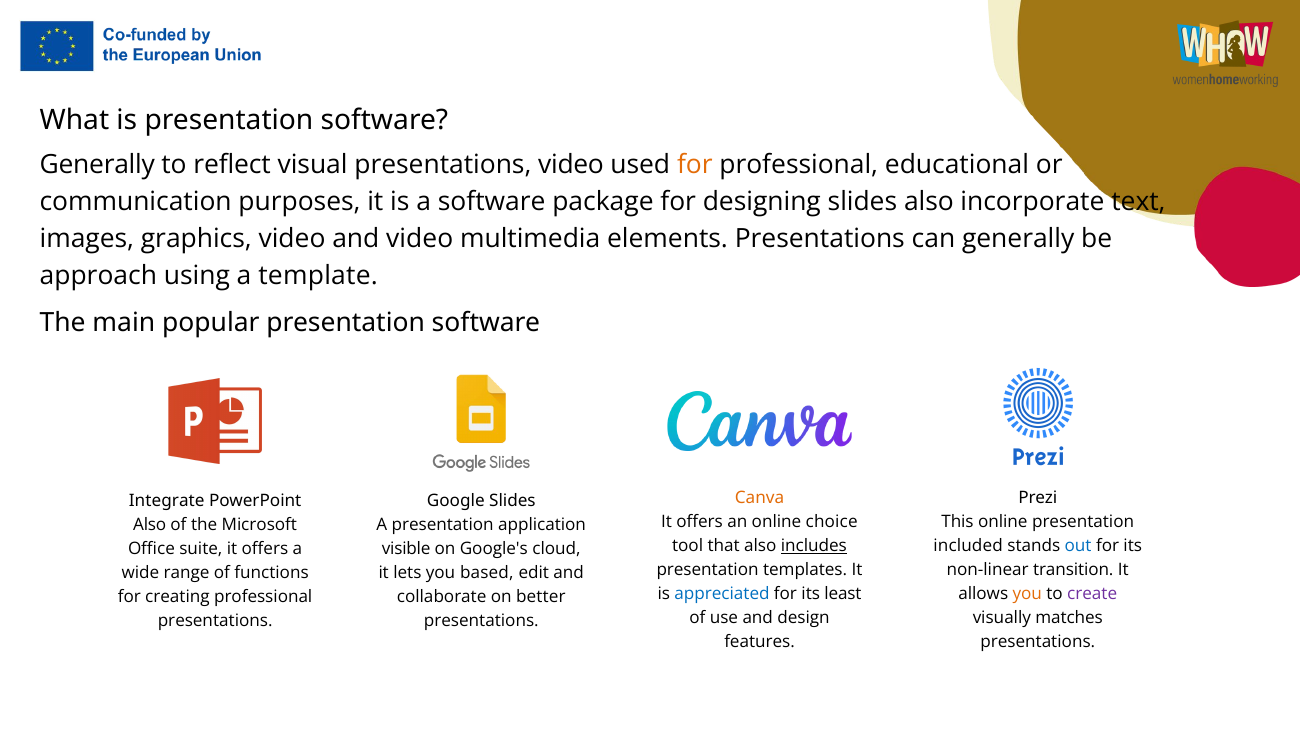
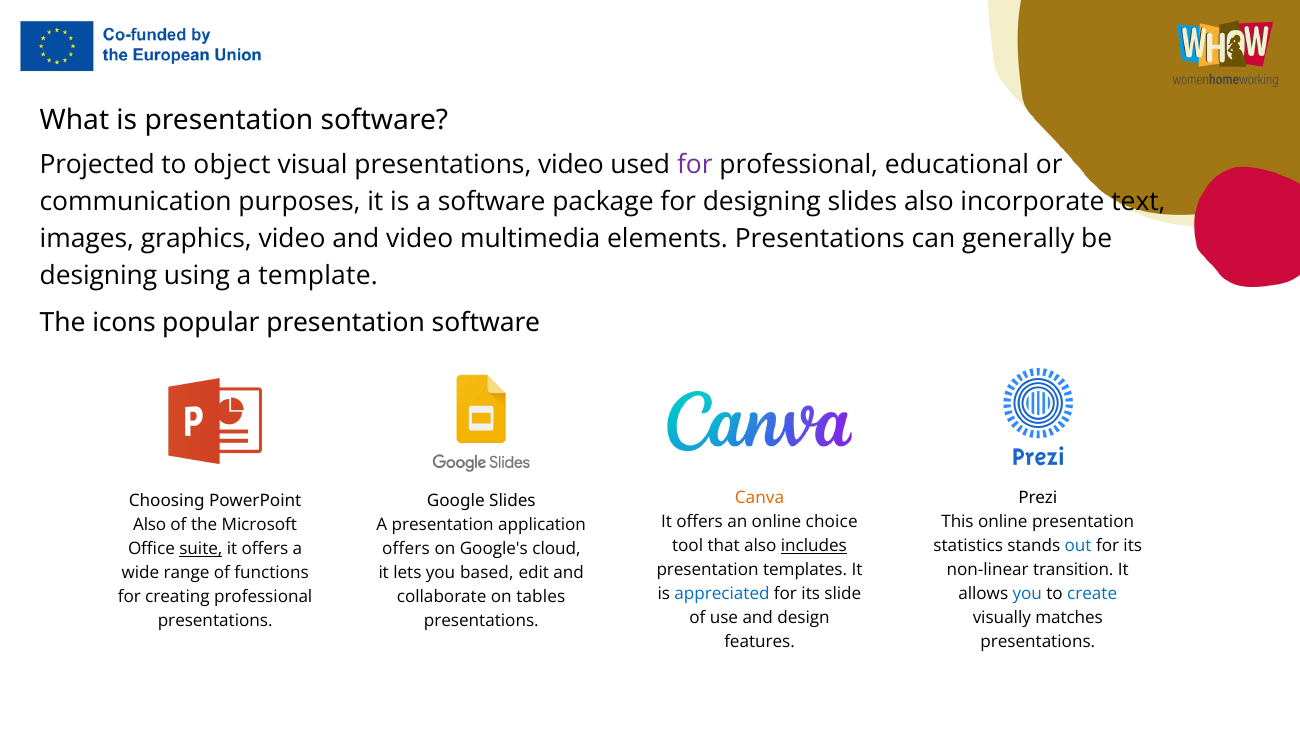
Generally: Generally -> Projected (97, 165)
reflect: reflect -> object (232, 165)
for colour: orange -> purple (695, 165)
approach: approach -> designing (98, 276)
main: main -> icons (124, 322)
Integrate: Integrate -> Choosing (167, 501)
included: included -> statistics (968, 546)
visible: visible -> offers (406, 549)
suite underline: none -> present (201, 549)
least: least -> slide (843, 594)
you colour: orange -> blue (1027, 594)
create colour: purple -> blue (1092, 594)
better: better -> tables (541, 597)
